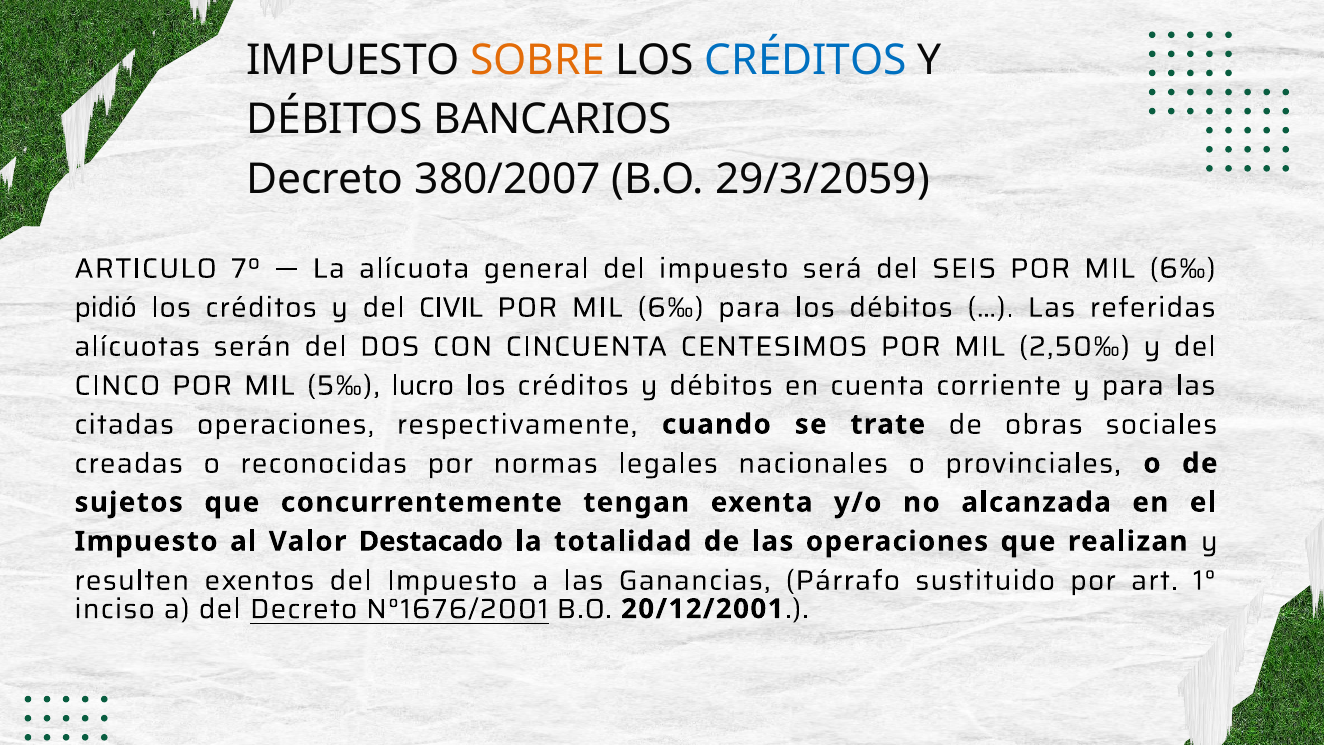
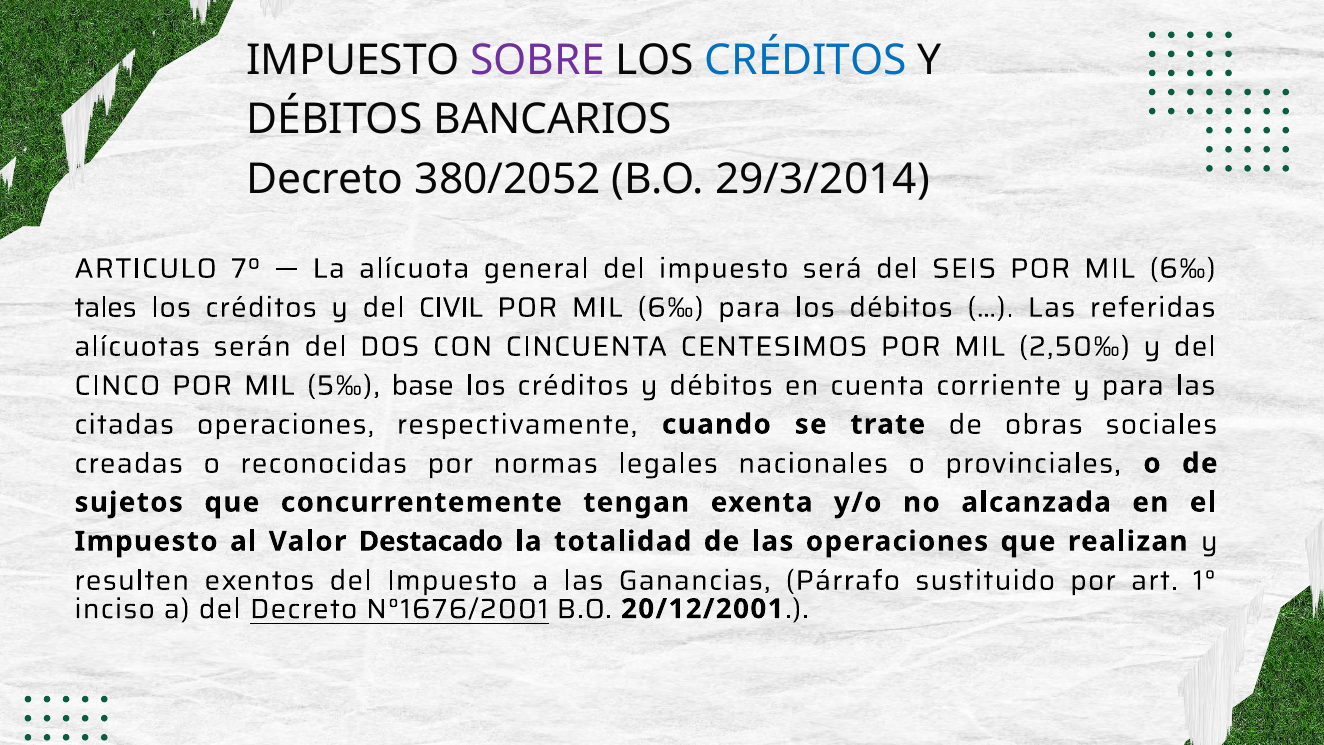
SOBRE colour: orange -> purple (538, 60)
380/2007: 380/2007 -> 380/2052 (508, 179)
29/3/2059: 29/3/2059 -> 29/3/2014 (822, 179)
pidió: pidió -> tales (106, 307)
lucro: lucro -> base (423, 385)
